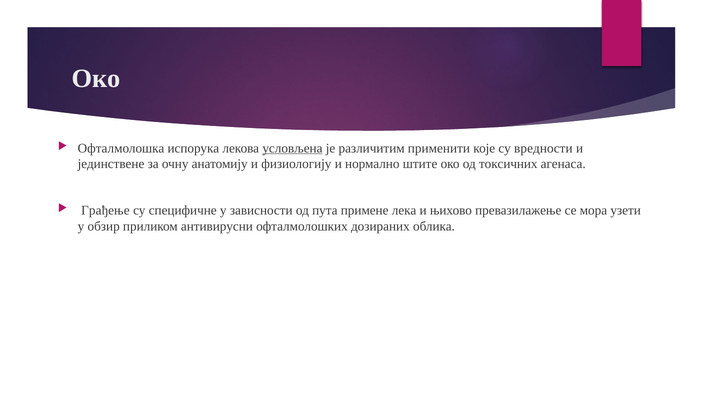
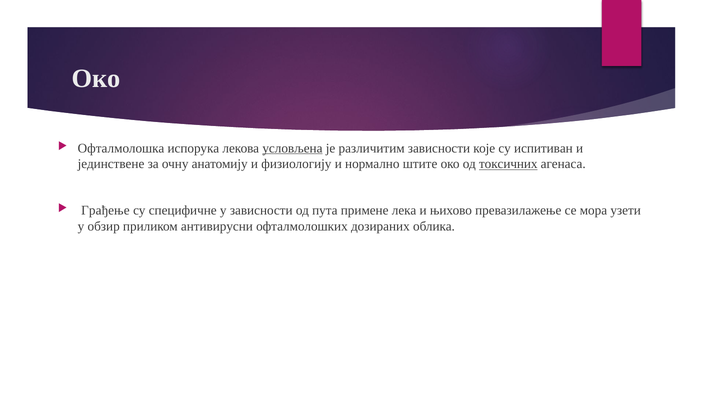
различитим применити: применити -> зависности (439, 148)
вредности: вредности -> испитиван (543, 148)
токсичних underline: none -> present (508, 164)
